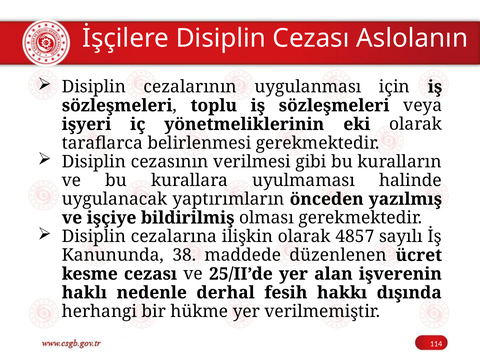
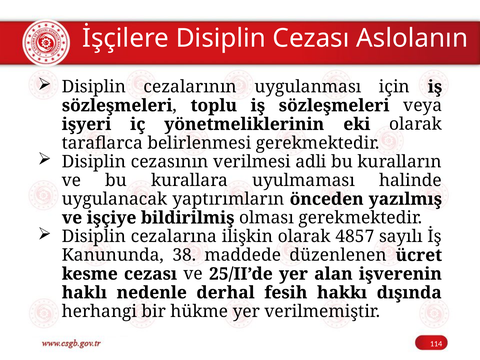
gibi: gibi -> adli (311, 162)
